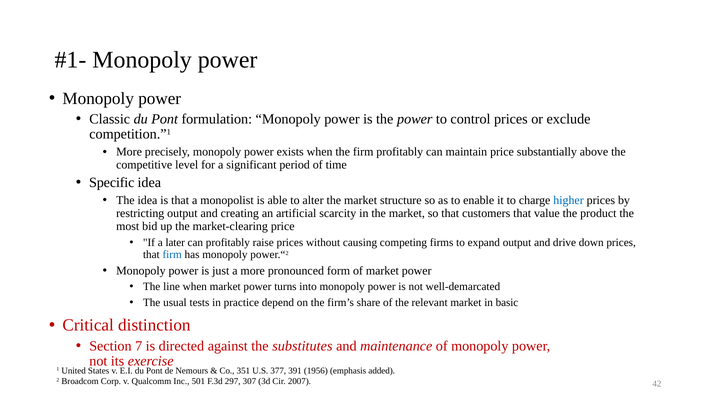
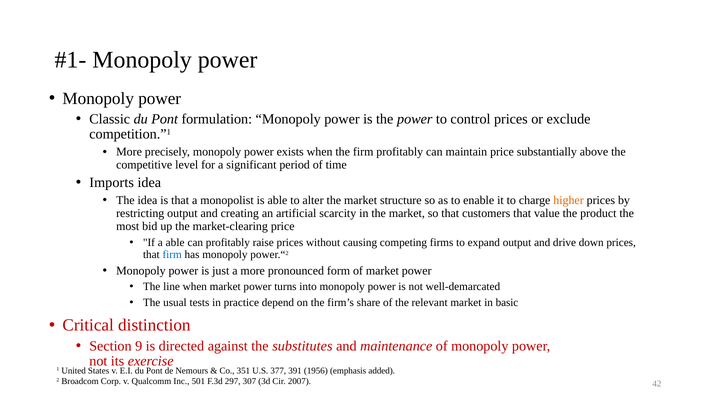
Specific: Specific -> Imports (112, 183)
higher colour: blue -> orange (569, 201)
a later: later -> able (175, 243)
7: 7 -> 9 (139, 347)
